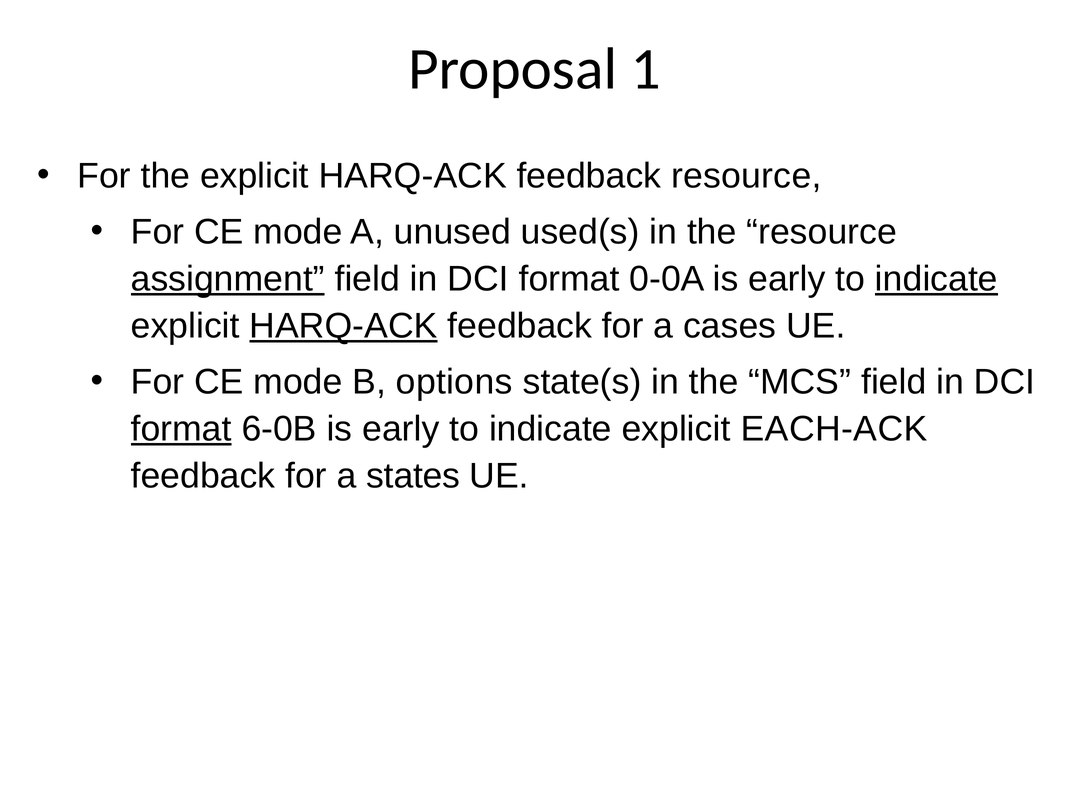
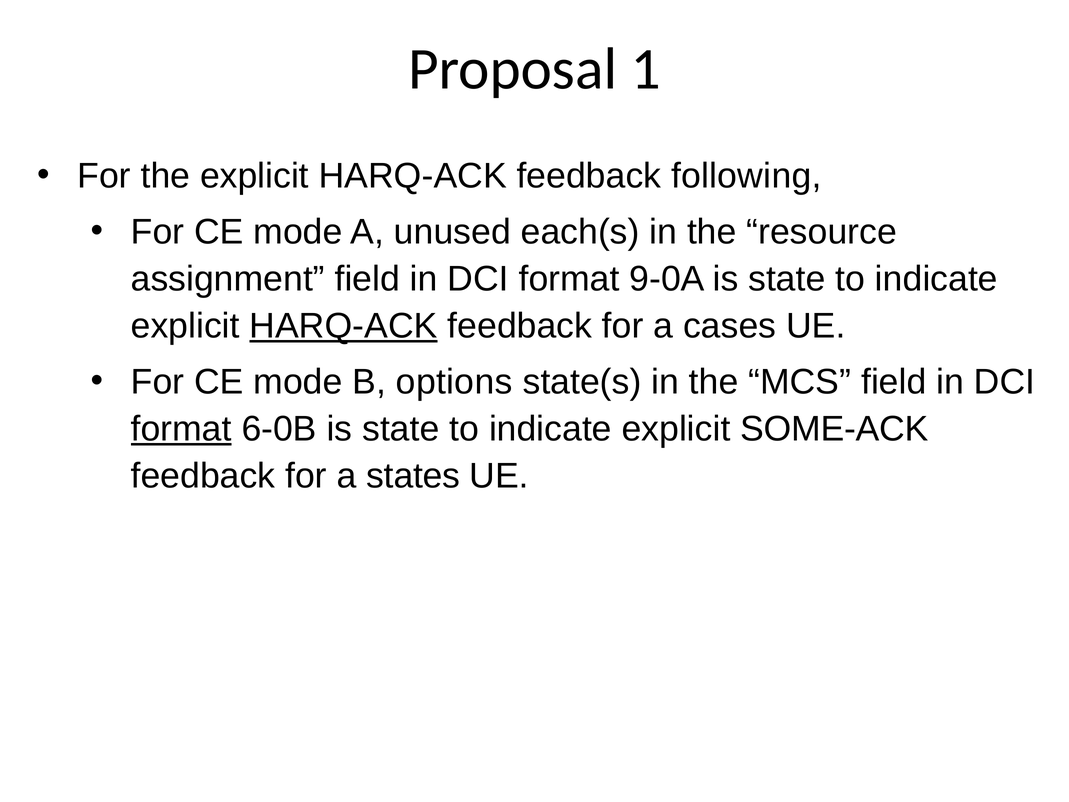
feedback resource: resource -> following (746, 176)
used(s: used(s -> each(s (580, 232)
assignment underline: present -> none (228, 279)
0-0A: 0-0A -> 9-0A (667, 279)
early: early -> state (787, 279)
indicate underline: present -> none (936, 279)
6-0B is early: early -> state (401, 429)
EACH-ACK: EACH-ACK -> SOME-ACK (834, 429)
